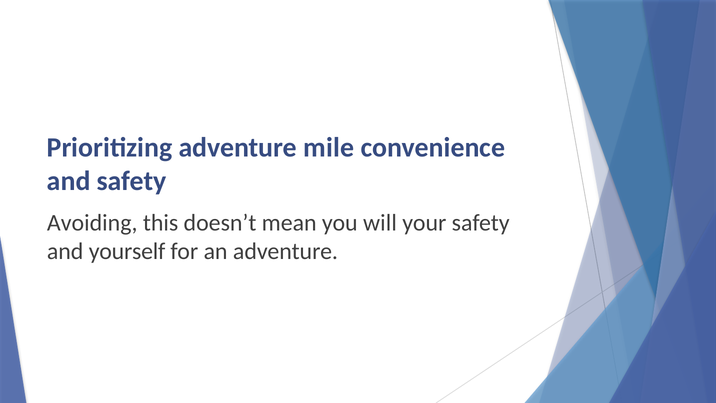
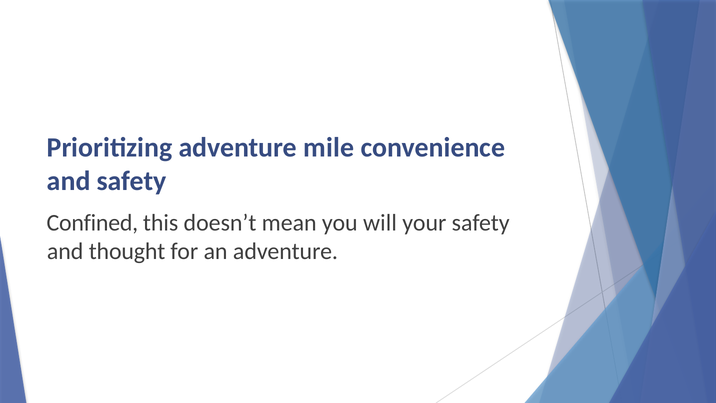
Avoiding: Avoiding -> Confined (92, 223)
yourself: yourself -> thought (127, 251)
